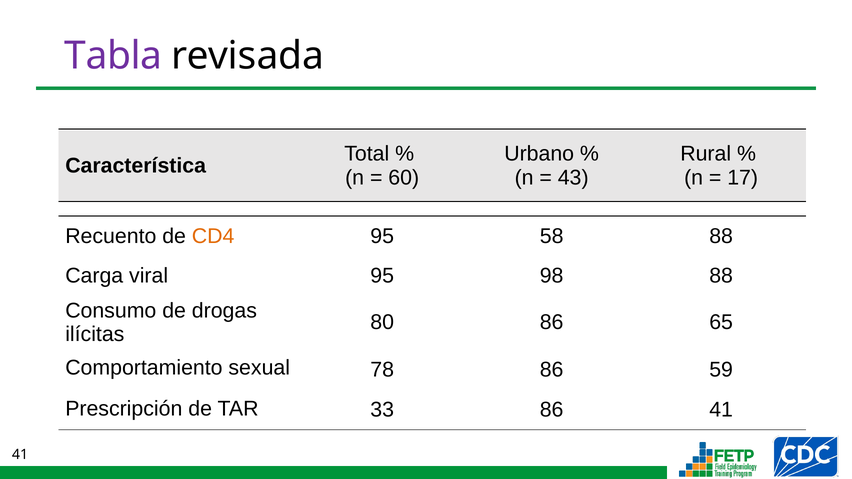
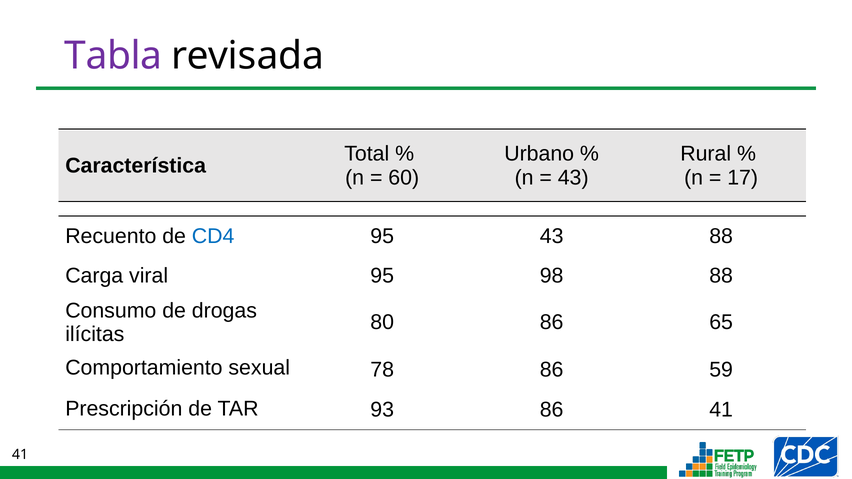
CD4 colour: orange -> blue (213, 236)
95 58: 58 -> 43 (552, 236)
33: 33 -> 93 (382, 410)
